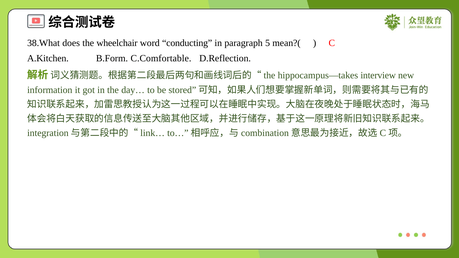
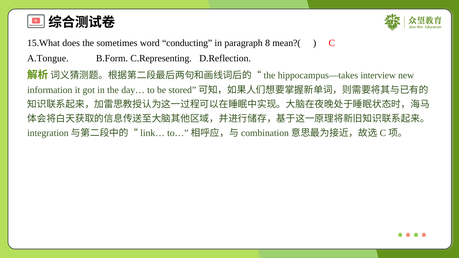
38.What: 38.What -> 15.What (44, 43)
wheelchair: wheelchair -> sometimes (117, 43)
5: 5 -> 8 (268, 43)
A.Kitchen: A.Kitchen -> A.Tongue (48, 58)
C.Comfortable: C.Comfortable -> C.Representing (161, 58)
